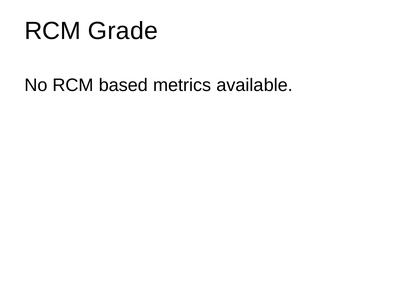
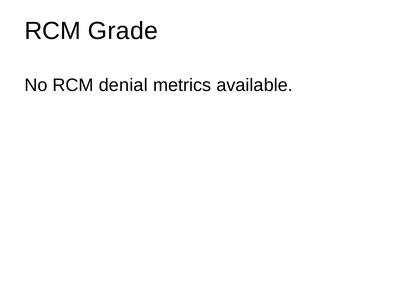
based: based -> denial (123, 85)
